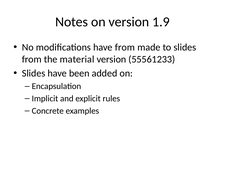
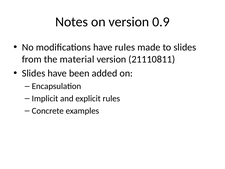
1.9: 1.9 -> 0.9 (161, 22)
have from: from -> rules (125, 47)
55561233: 55561233 -> 21110811 (152, 59)
